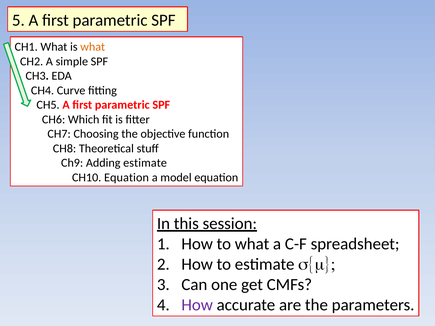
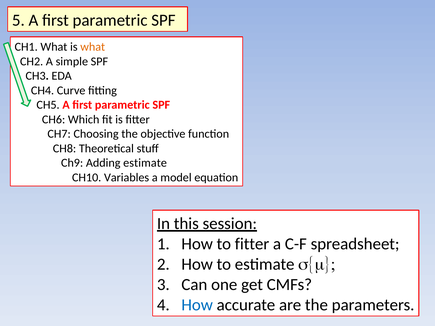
CH10 Equation: Equation -> Variables (127, 178)
to what: what -> fitter (252, 244)
How colour: purple -> blue (197, 305)
